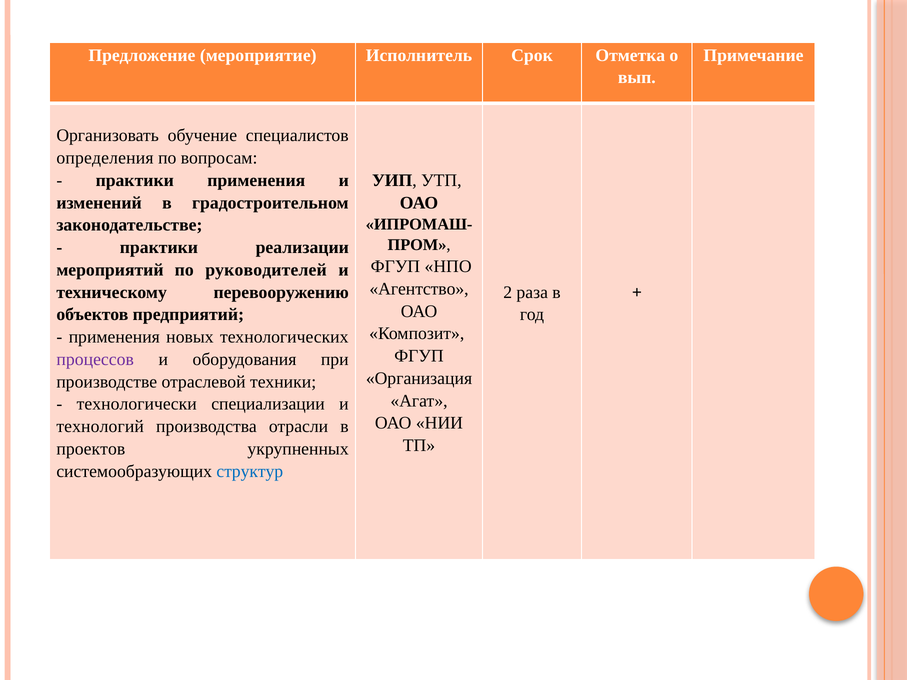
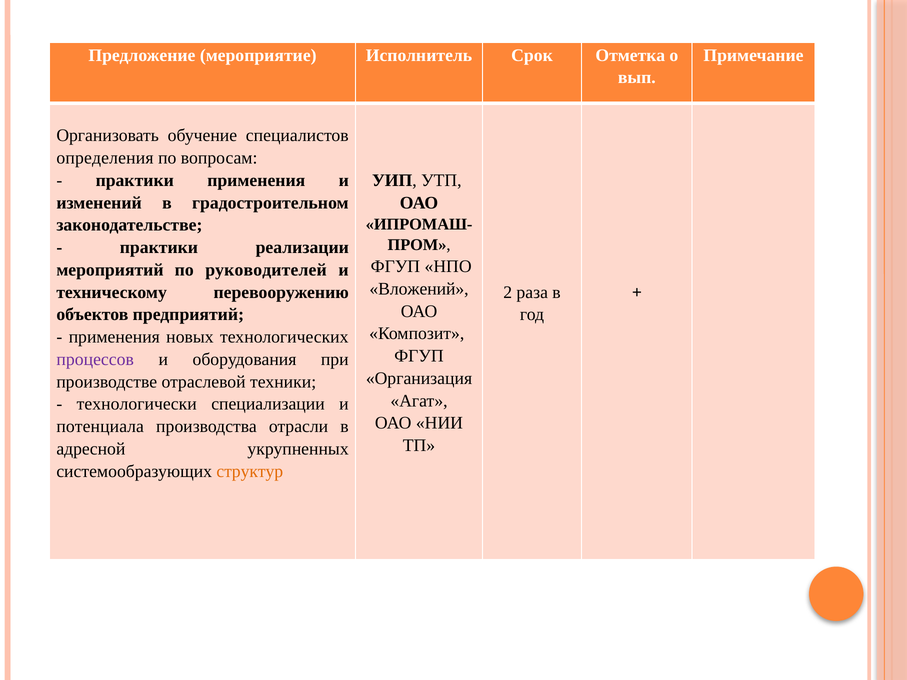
Агентство: Агентство -> Вложений (419, 289)
технологий: технологий -> потенциала (100, 427)
проектов: проектов -> адресной (91, 449)
структур colour: blue -> orange (250, 471)
